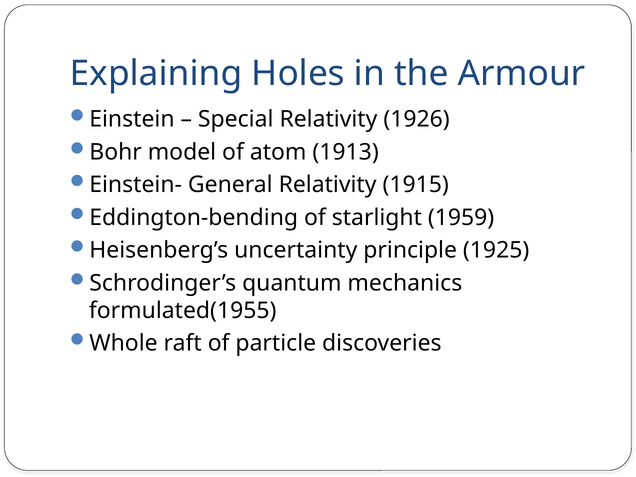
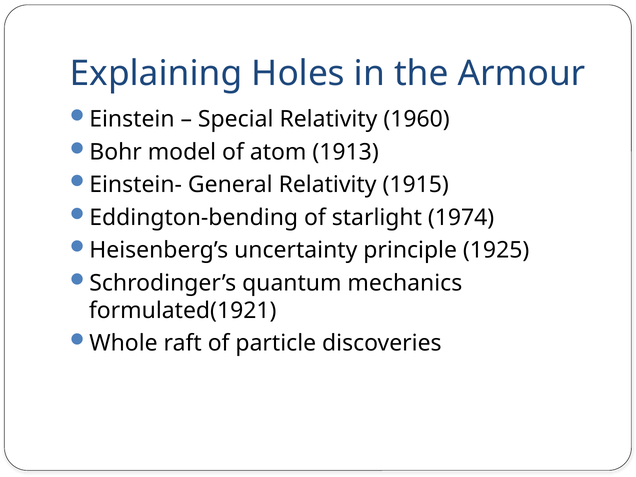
1926: 1926 -> 1960 (417, 119)
1959: 1959 -> 1974 (461, 218)
formulated(1955: formulated(1955 -> formulated(1921 (183, 311)
